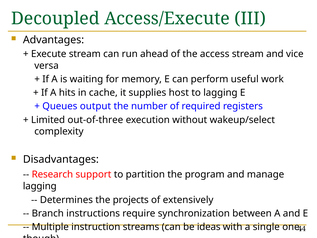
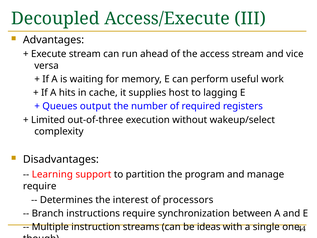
Research: Research -> Learning (52, 174)
lagging: lagging -> require (40, 186)
projects: projects -> interest (131, 200)
extensively: extensively -> processors (188, 200)
